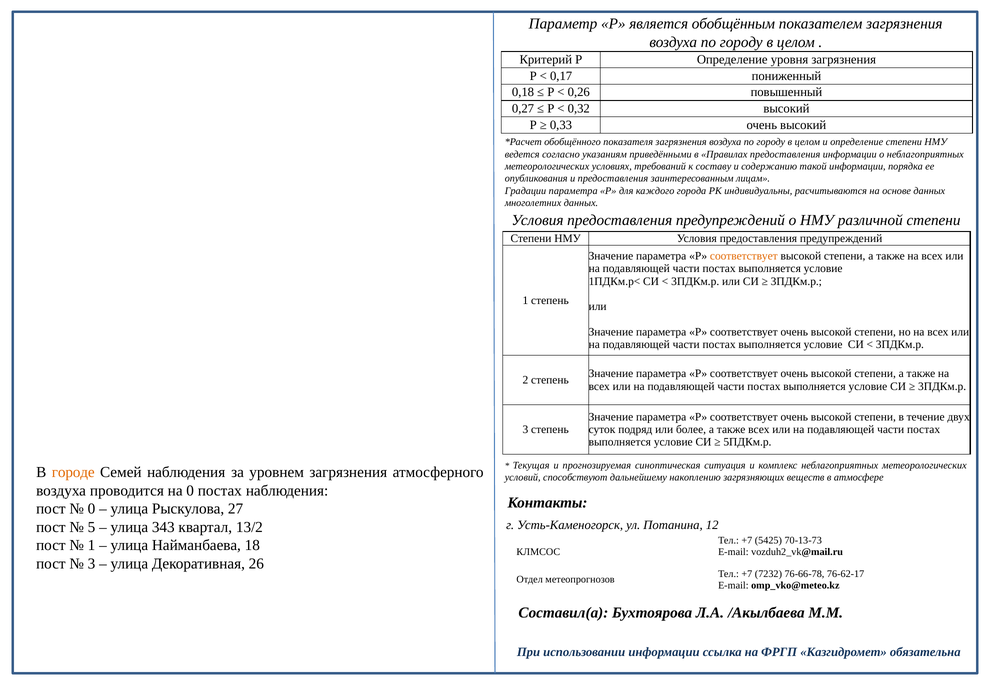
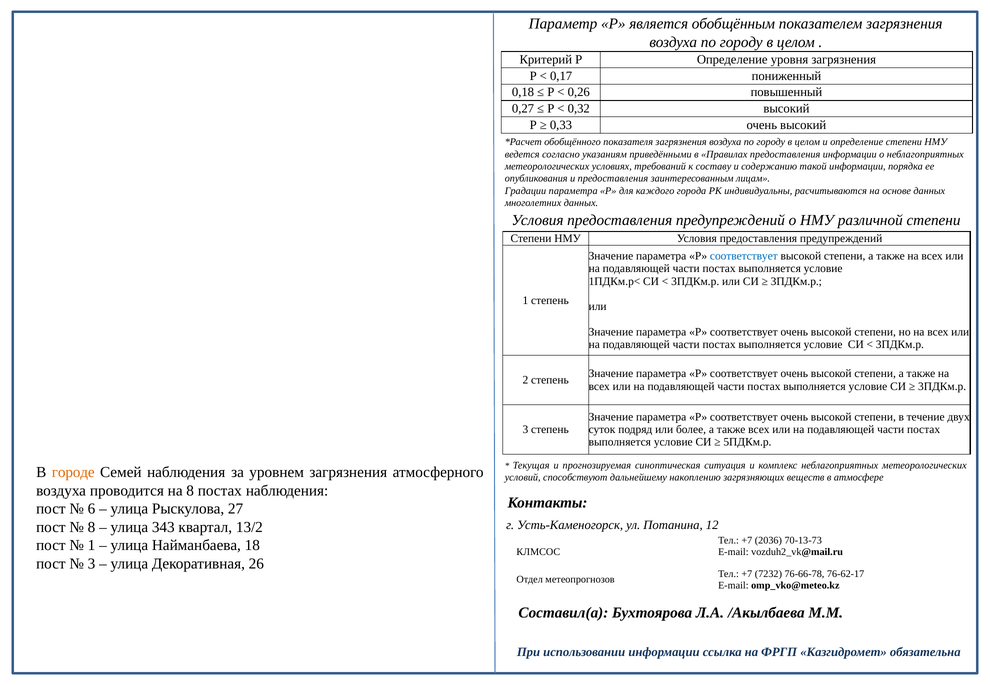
соответствует colour: orange -> blue (744, 256)
на 0: 0 -> 8 (190, 491)
0: 0 -> 6 (92, 509)
5: 5 -> 8 (92, 527)
5425: 5425 -> 2036 (768, 541)
